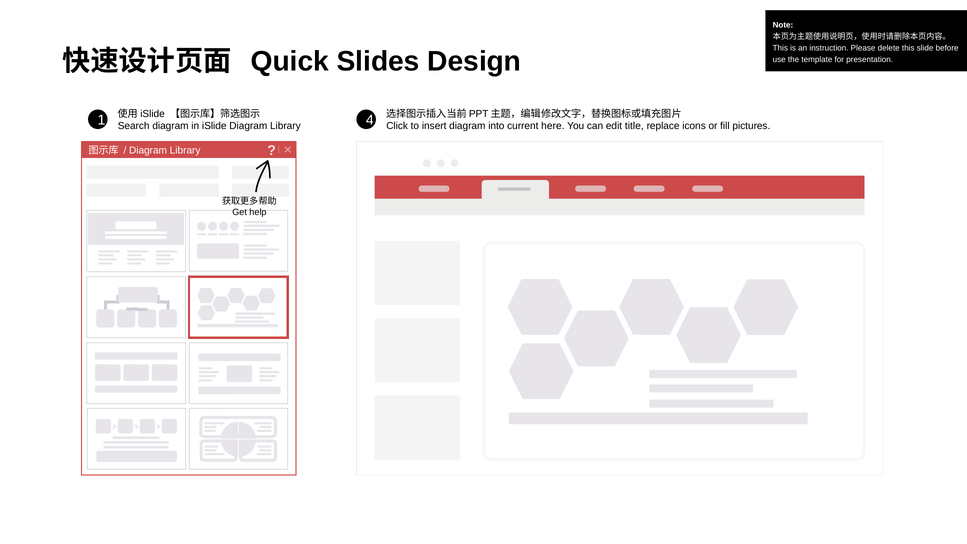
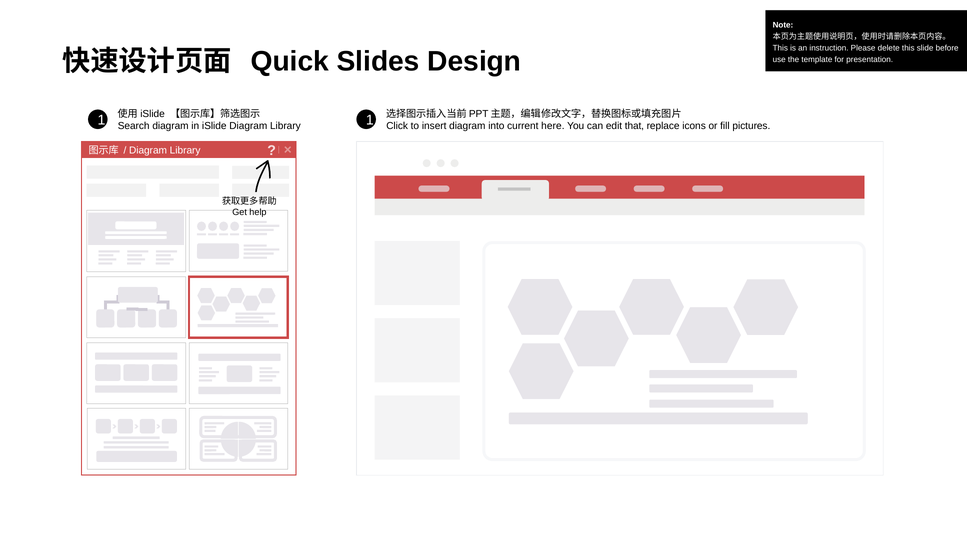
1 4: 4 -> 1 (370, 120)
title: title -> that (634, 126)
